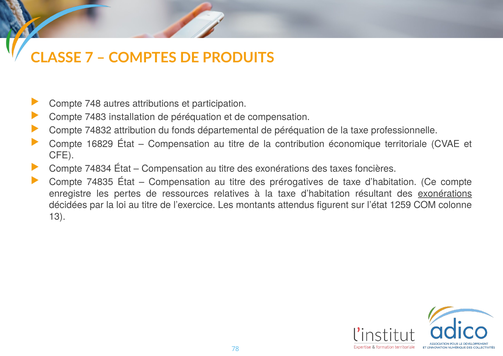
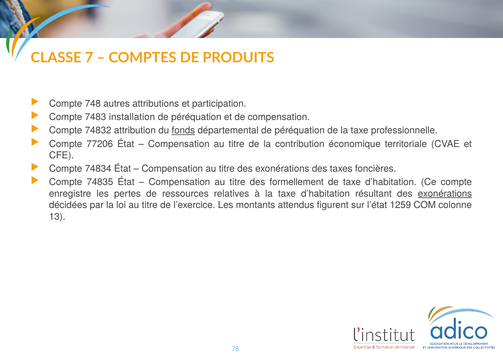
fonds underline: none -> present (183, 130)
16829: 16829 -> 77206 (100, 144)
prérogatives: prérogatives -> formellement (297, 182)
